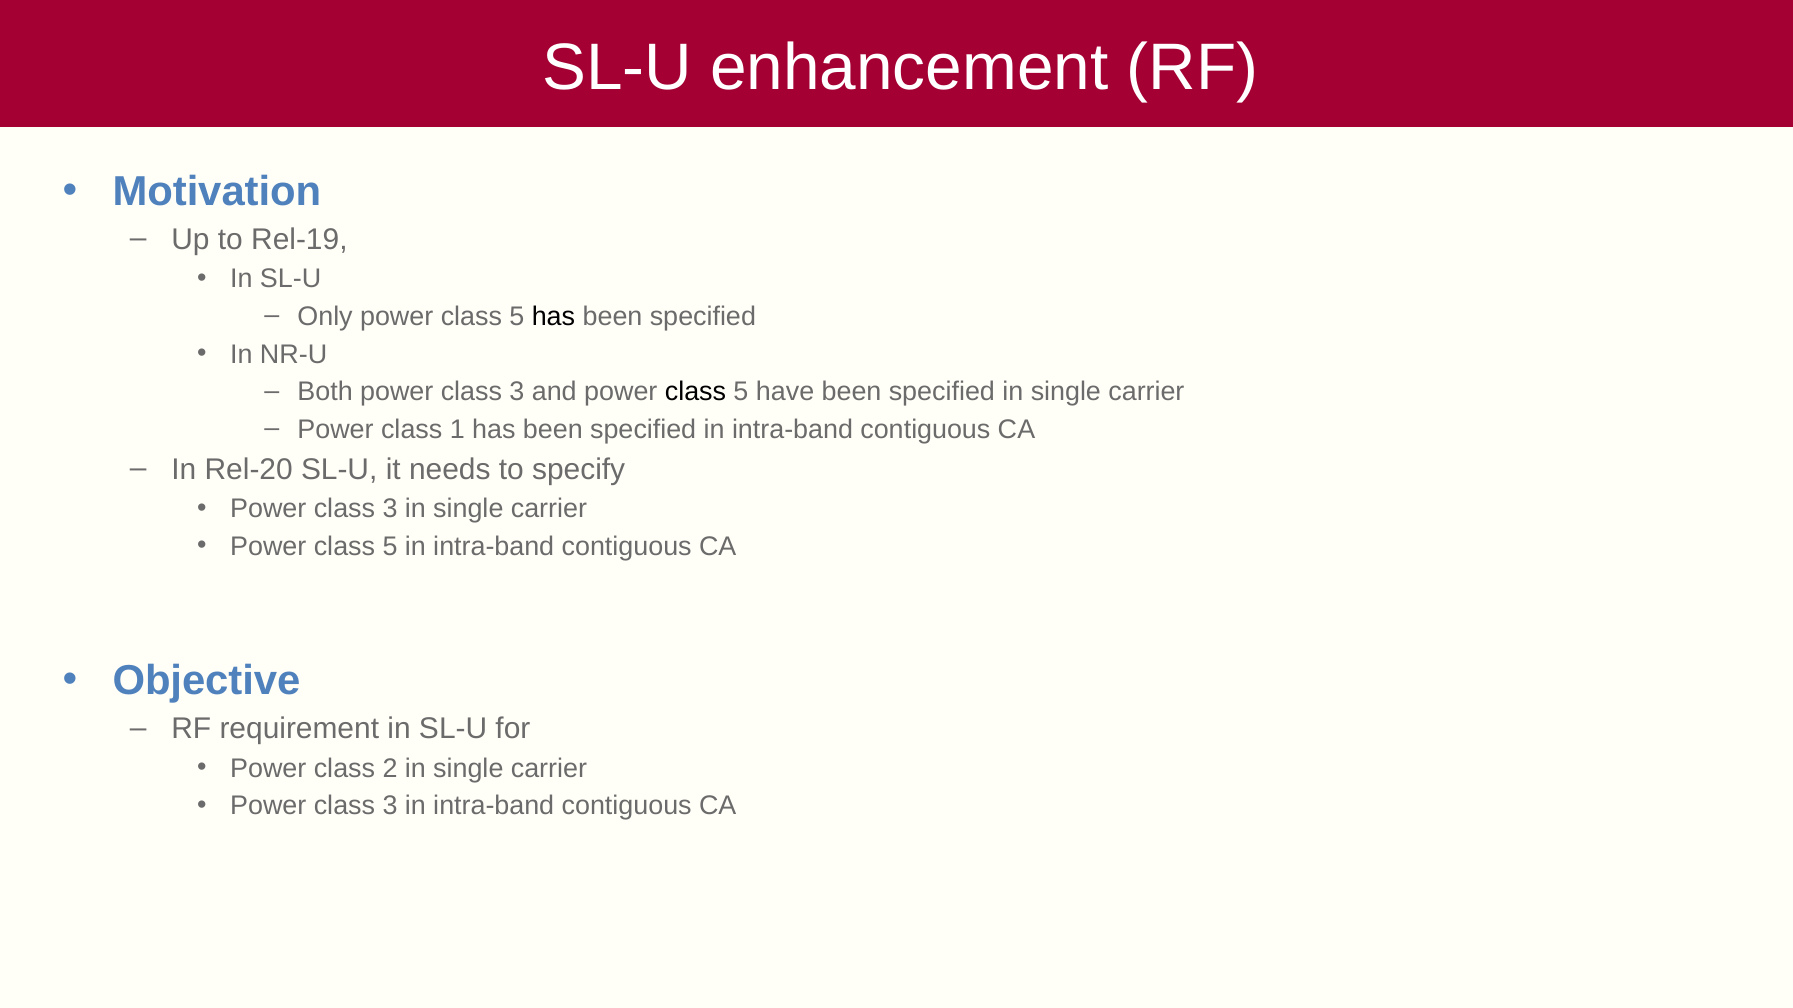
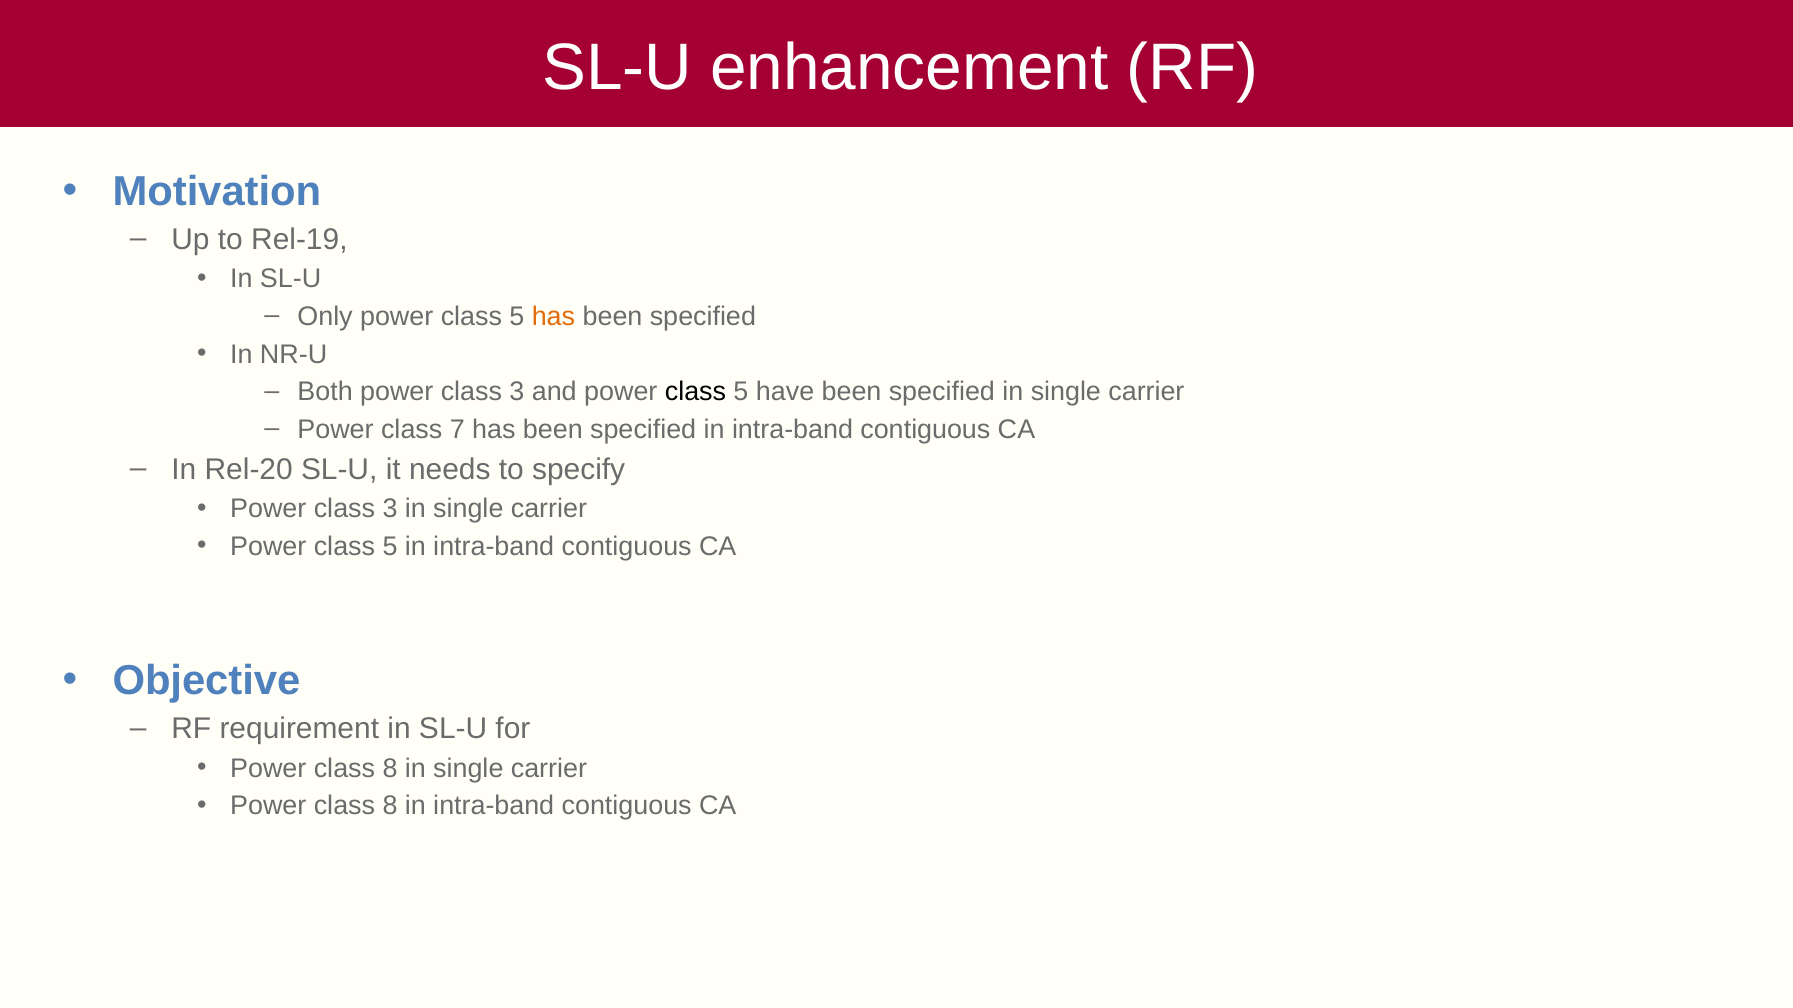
has colour: black -> orange (553, 317)
1: 1 -> 7 (457, 430)
2: 2 -> 8 (390, 769)
3: 3 -> 8 (390, 806)
